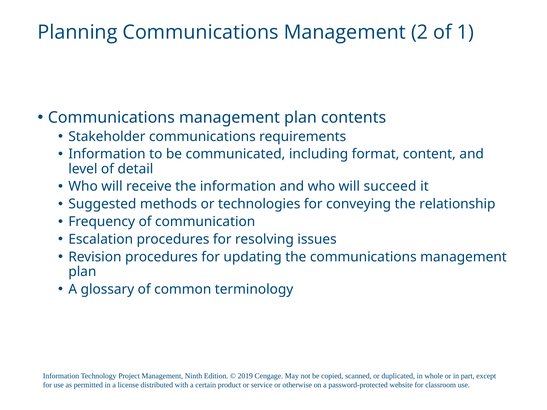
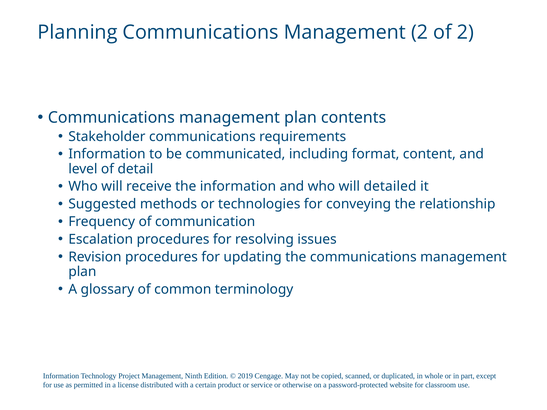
of 1: 1 -> 2 (466, 32)
succeed: succeed -> detailed (390, 187)
